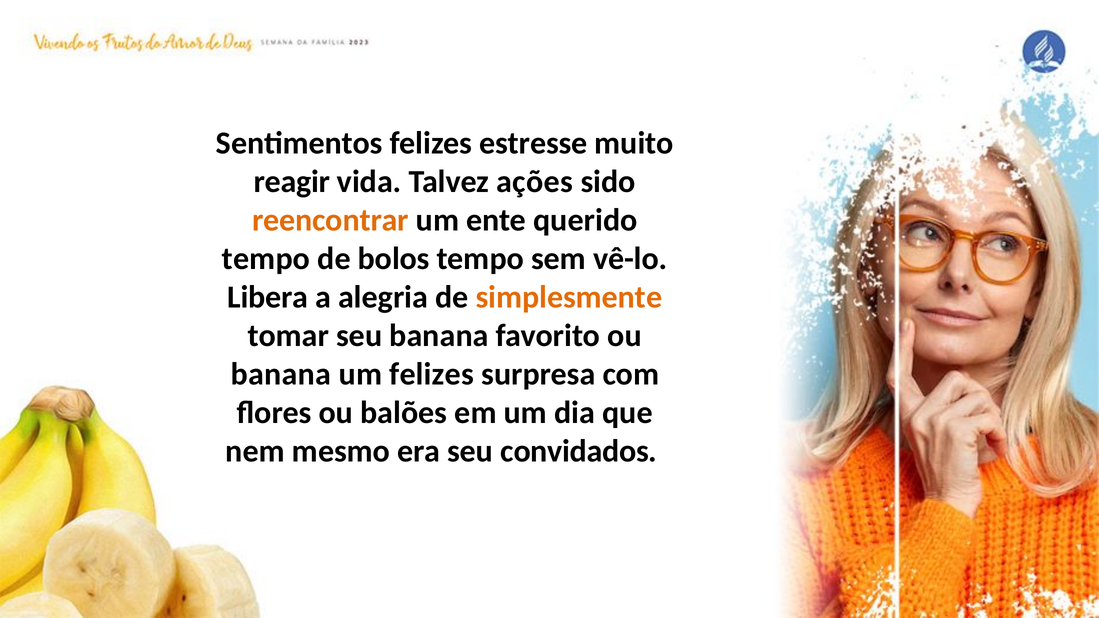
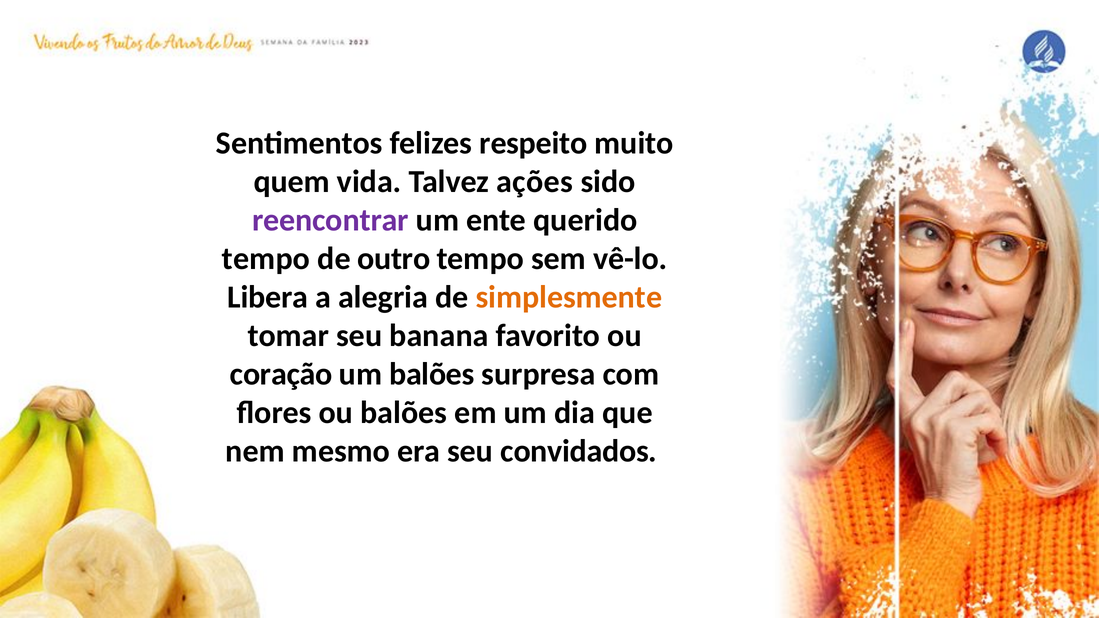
estresse: estresse -> respeito (533, 143)
reagir: reagir -> quem (292, 182)
reencontrar colour: orange -> purple (330, 220)
bolos: bolos -> outro (394, 259)
banana: banana -> coração (281, 374)
um felizes: felizes -> balões (432, 374)
